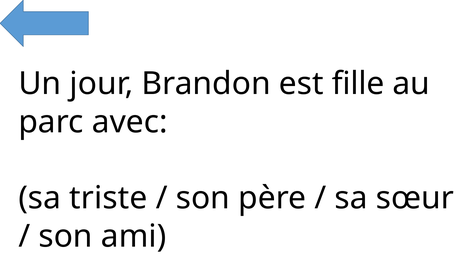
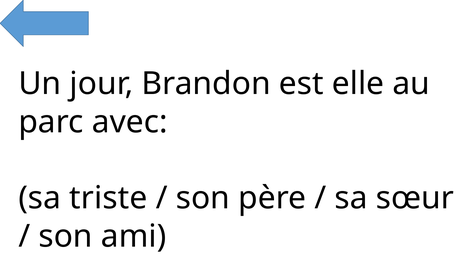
fille: fille -> elle (358, 84)
